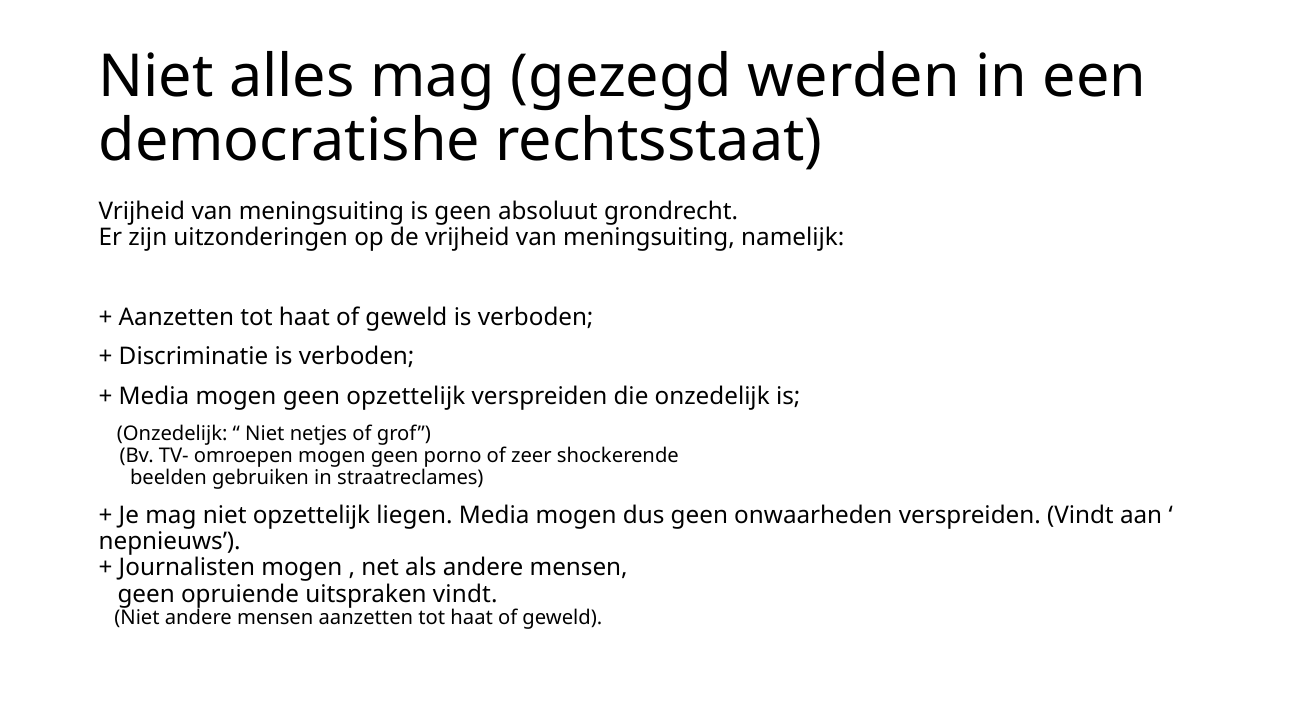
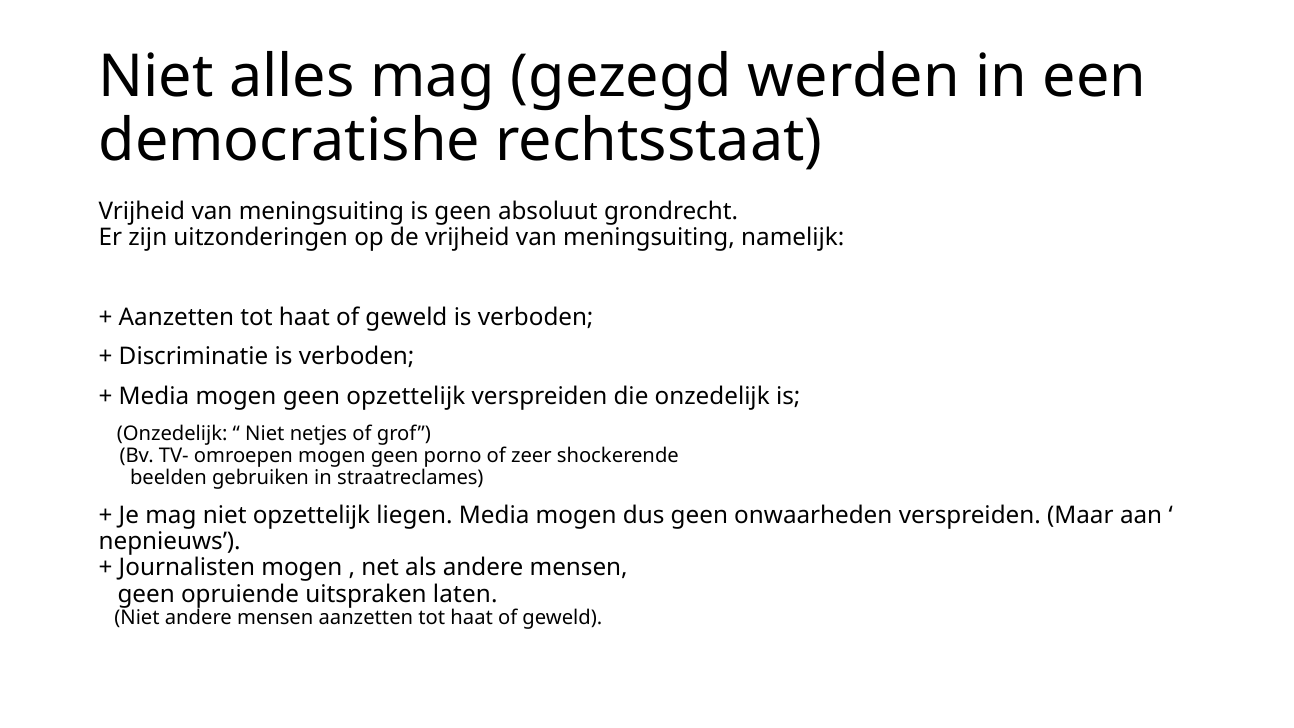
verspreiden Vindt: Vindt -> Maar (1080, 515)
uitspraken vindt: vindt -> laten (465, 594)
